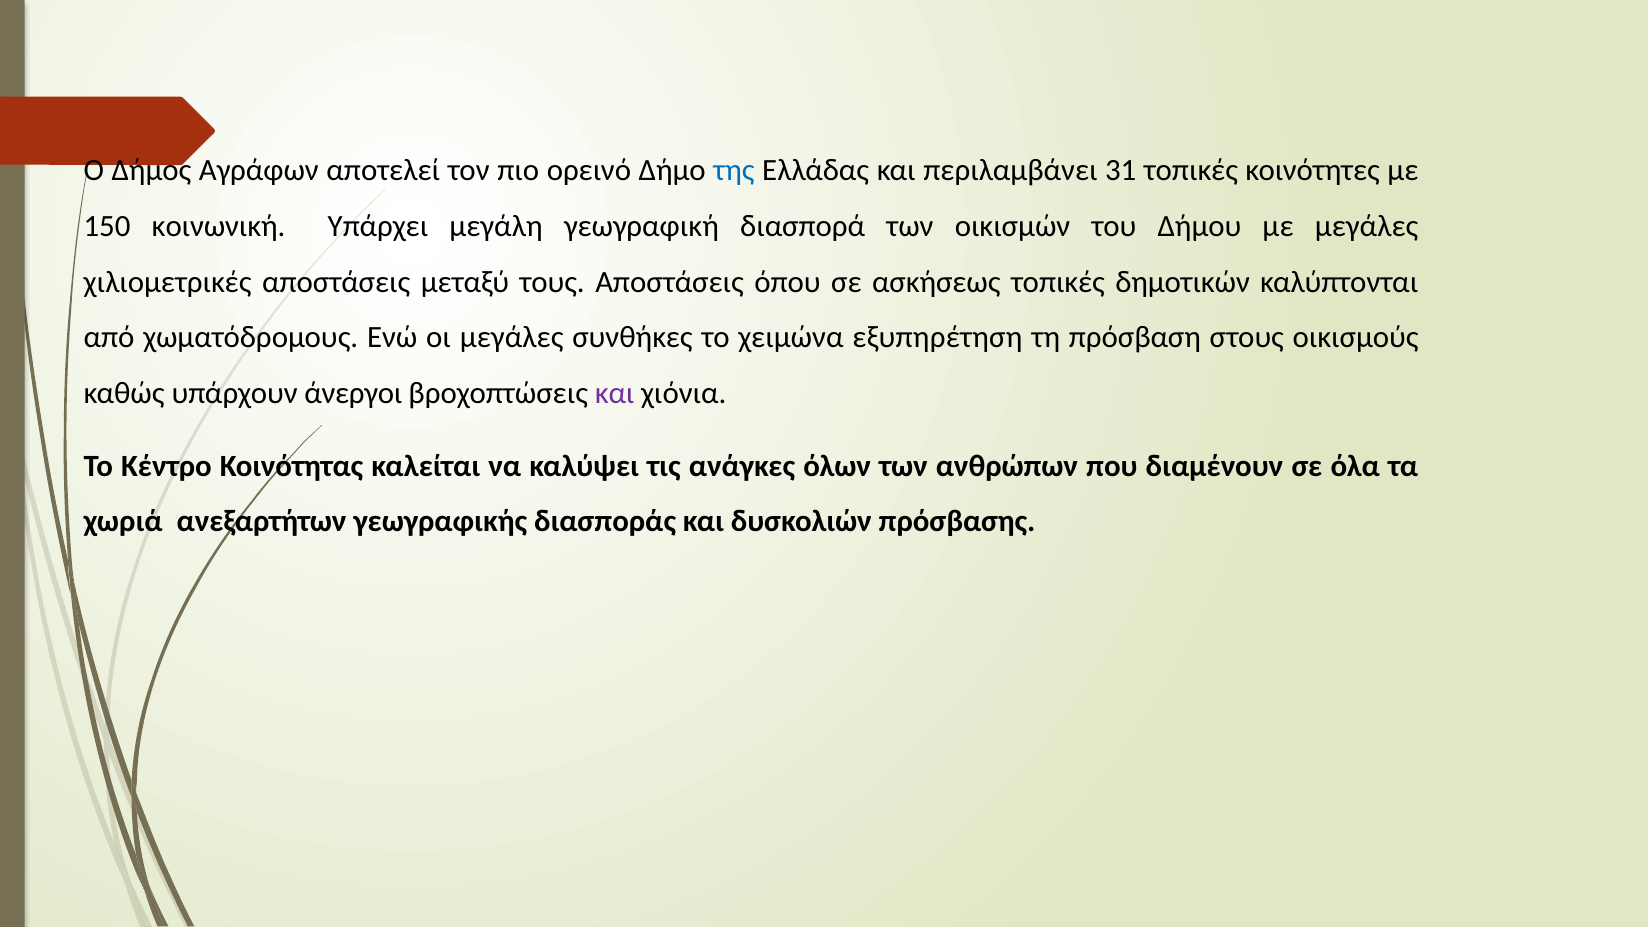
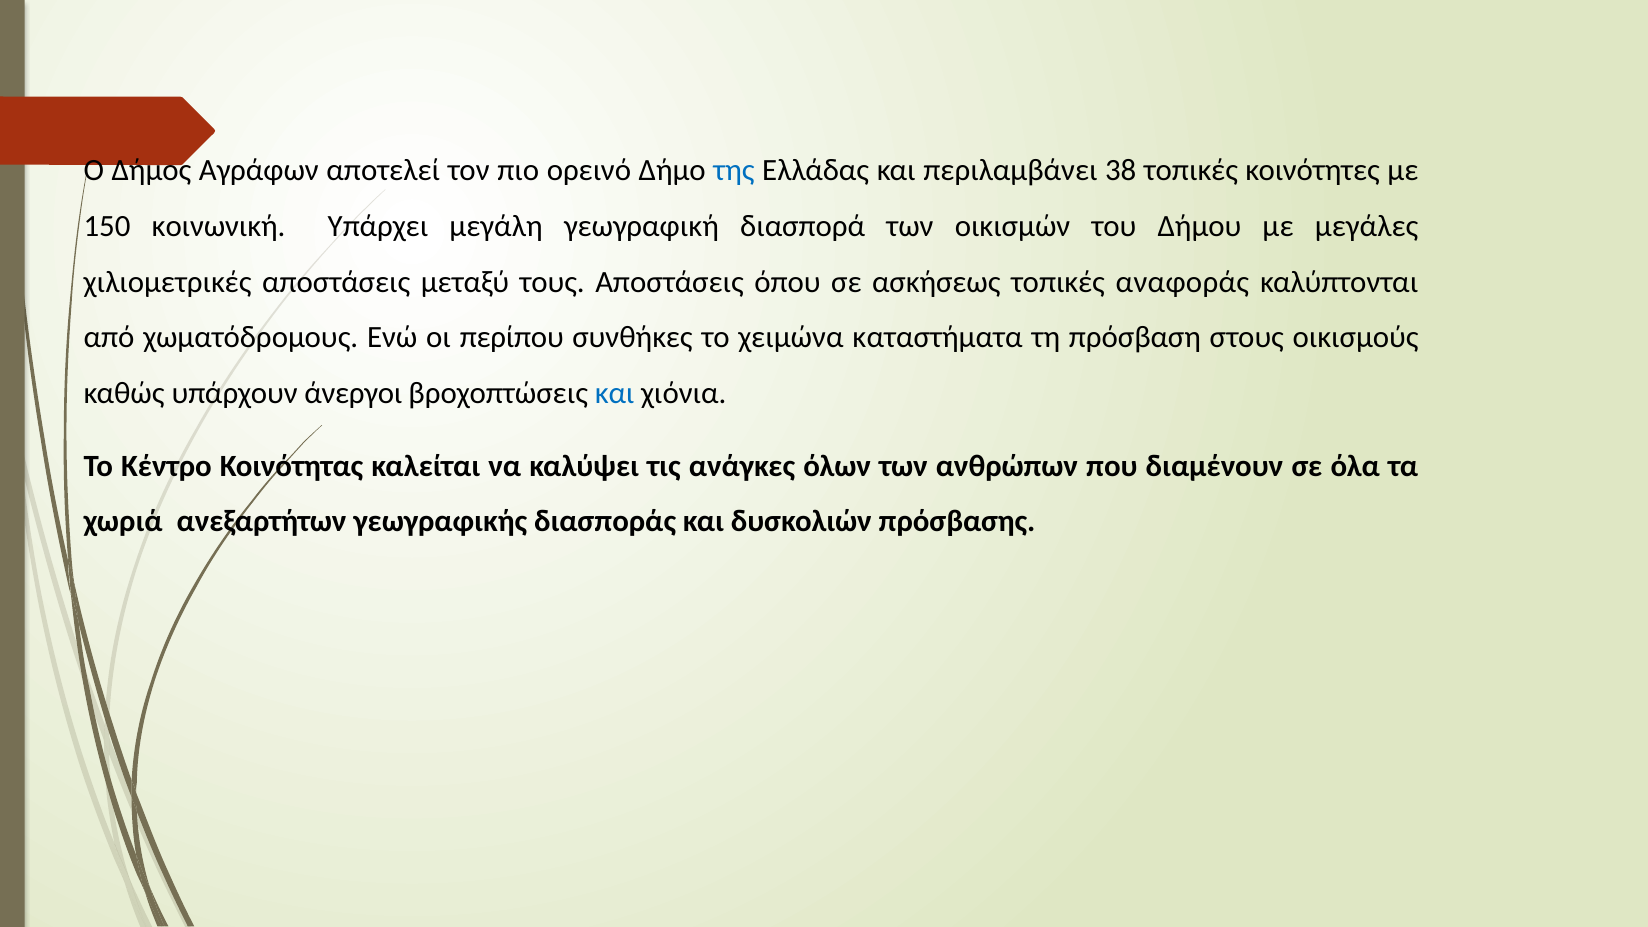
31: 31 -> 38 (1121, 171)
δημοτικών: δημοτικών -> αναφοράς (1182, 282)
οι μεγάλες: μεγάλες -> περίπου (512, 337)
εξυπηρέτηση: εξυπηρέτηση -> καταστήματα (938, 337)
και colour: purple -> blue (615, 393)
